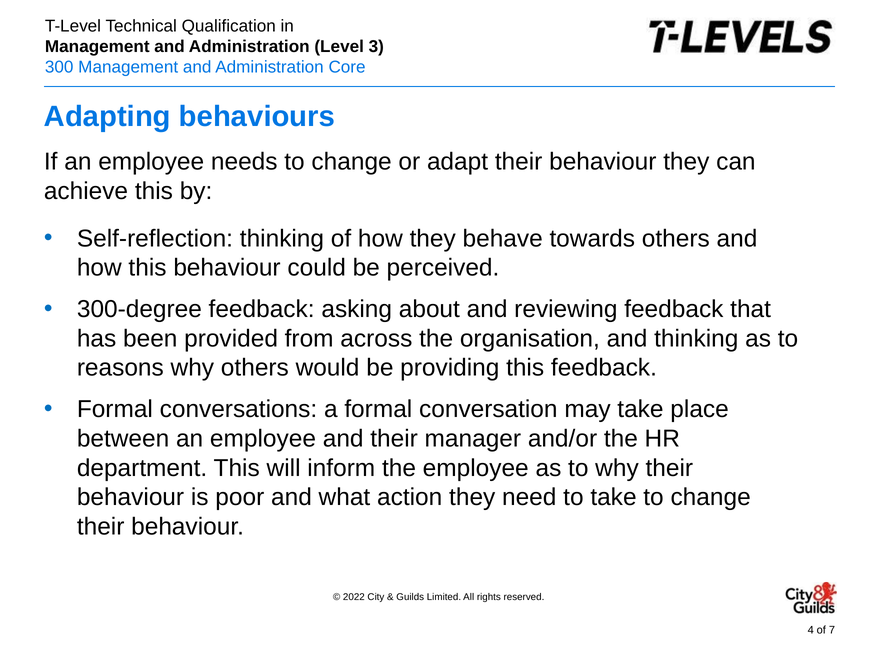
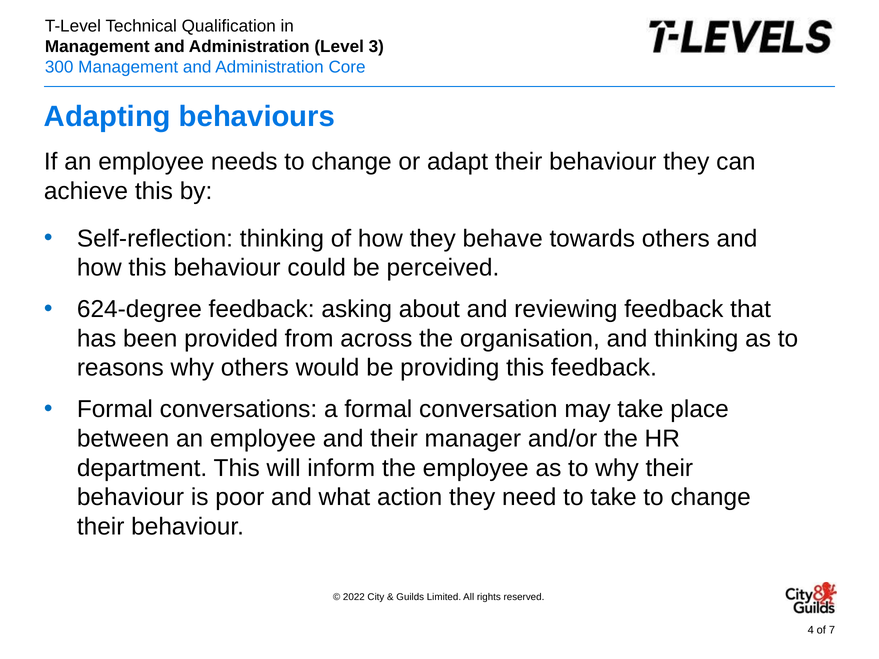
300-degree: 300-degree -> 624-degree (139, 309)
